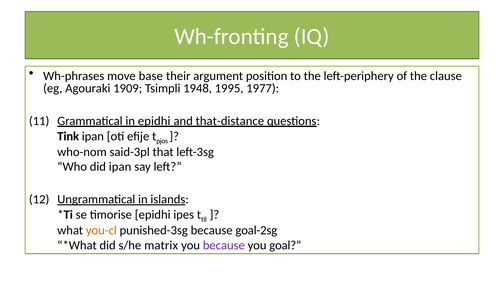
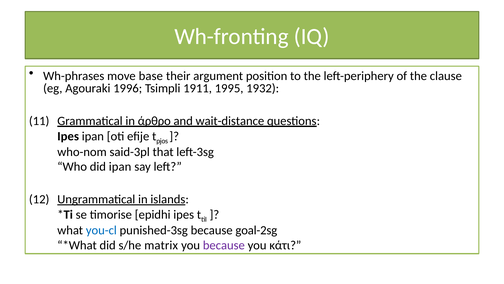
1909: 1909 -> 1996 (128, 88)
1948: 1948 -> 1911 (198, 88)
1977: 1977 -> 1932 (263, 88)
in epidhi: epidhi -> άρθρο (154, 121)
that-distance: that-distance -> wait-distance (230, 121)
Tink: Tink -> Ipes (68, 136)
you-cl colour: orange -> blue (101, 230)
goal: goal -> κάτι (285, 245)
